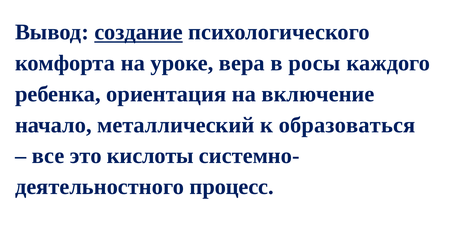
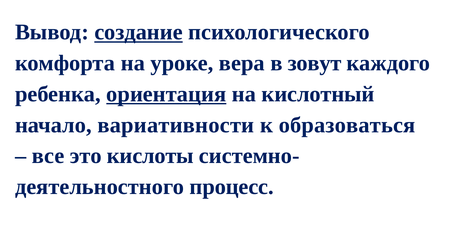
росы: росы -> зовут (315, 63)
ориентация underline: none -> present (166, 94)
включение: включение -> кислотный (318, 94)
металлический: металлический -> вариативности (176, 125)
